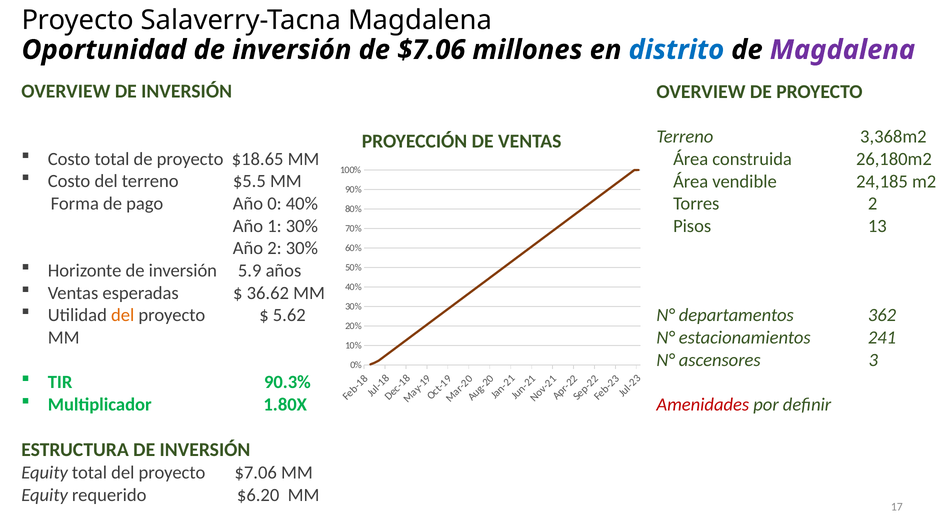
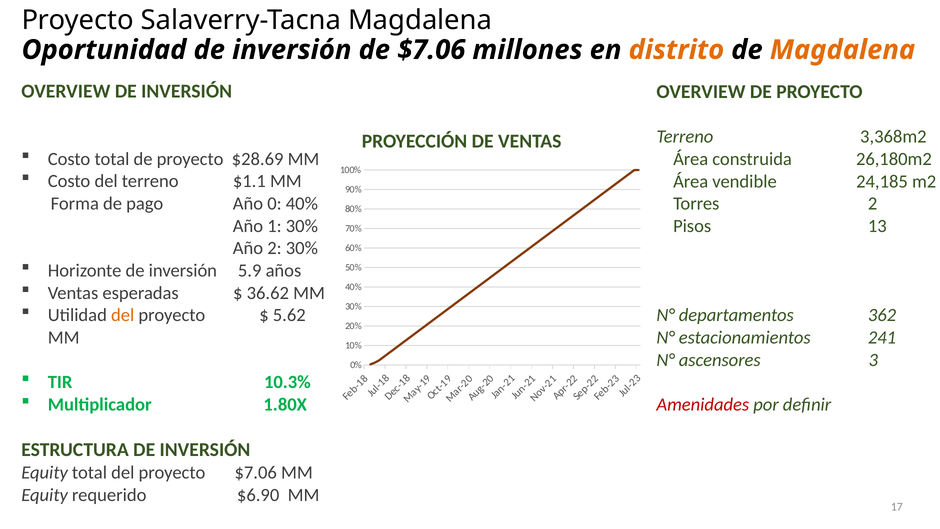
distrito colour: blue -> orange (676, 50)
Magdalena colour: purple -> orange (842, 50)
$18.65: $18.65 -> $28.69 (258, 159)
$5.5: $5.5 -> $1.1 (249, 181)
90.3%: 90.3% -> 10.3% (287, 382)
$6.20: $6.20 -> $6.90 (258, 495)
